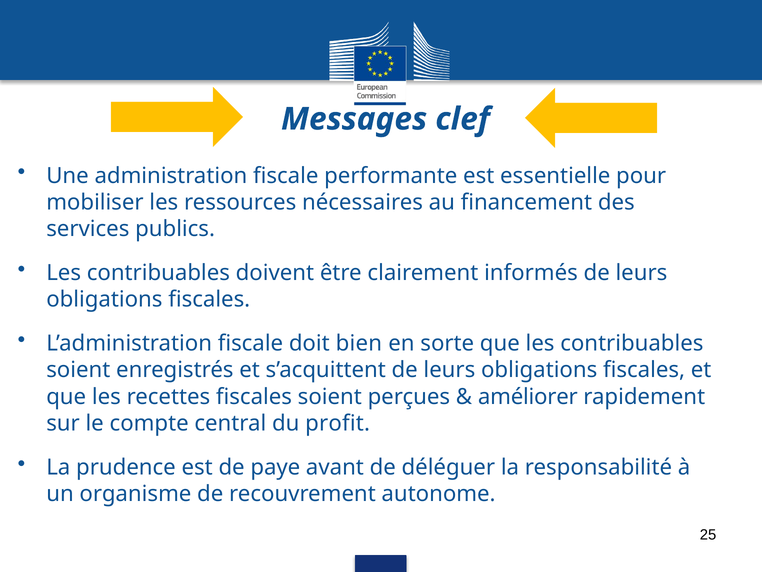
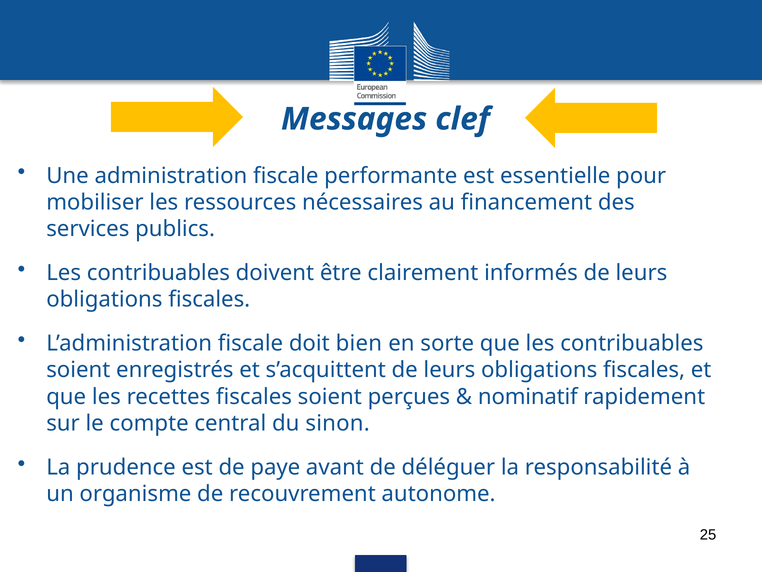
améliorer: améliorer -> nominatif (528, 396)
profit: profit -> sinon (338, 423)
